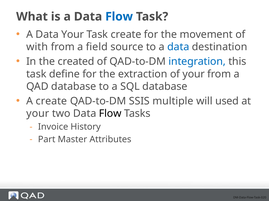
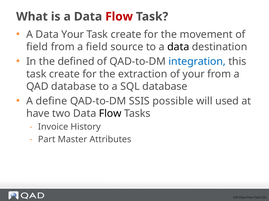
Flow colour: blue -> red (119, 17)
with: with -> field (37, 47)
data colour: blue -> black (178, 47)
created: created -> defined (76, 62)
define: define -> create (64, 74)
A create: create -> define (51, 101)
multiple: multiple -> possible (173, 101)
your: your -> have (38, 114)
